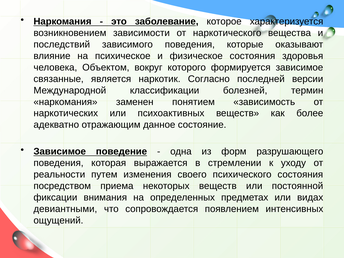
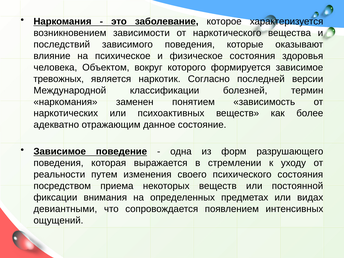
связанные: связанные -> тревожных (59, 79)
